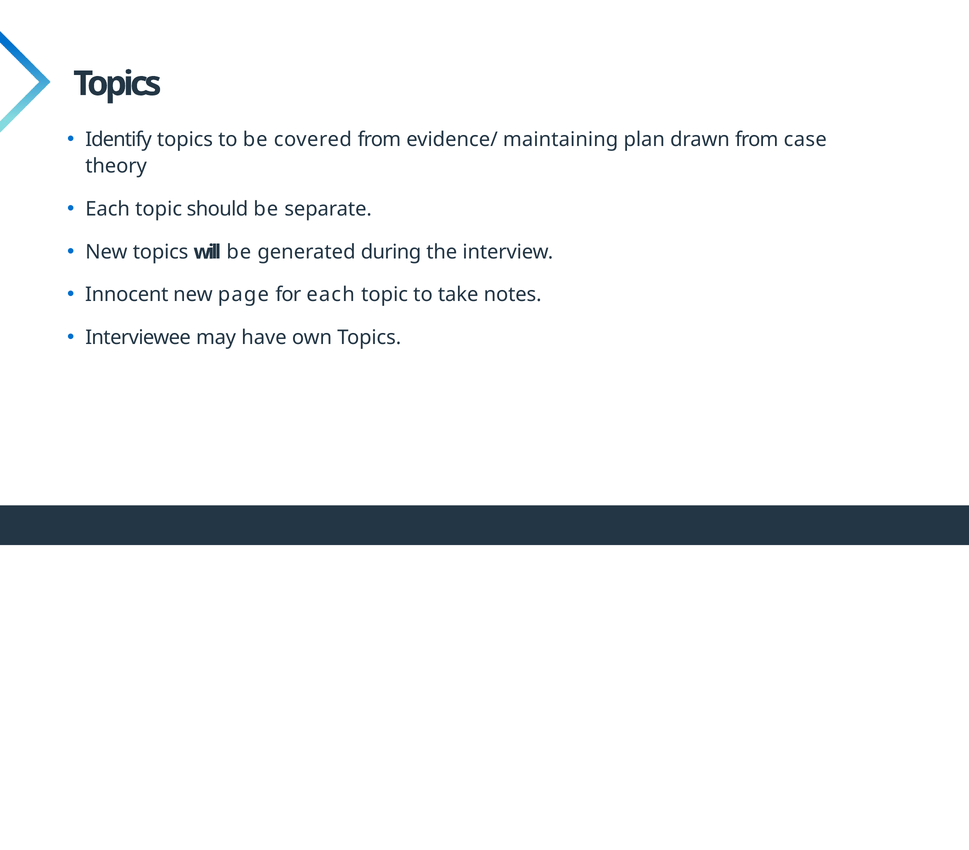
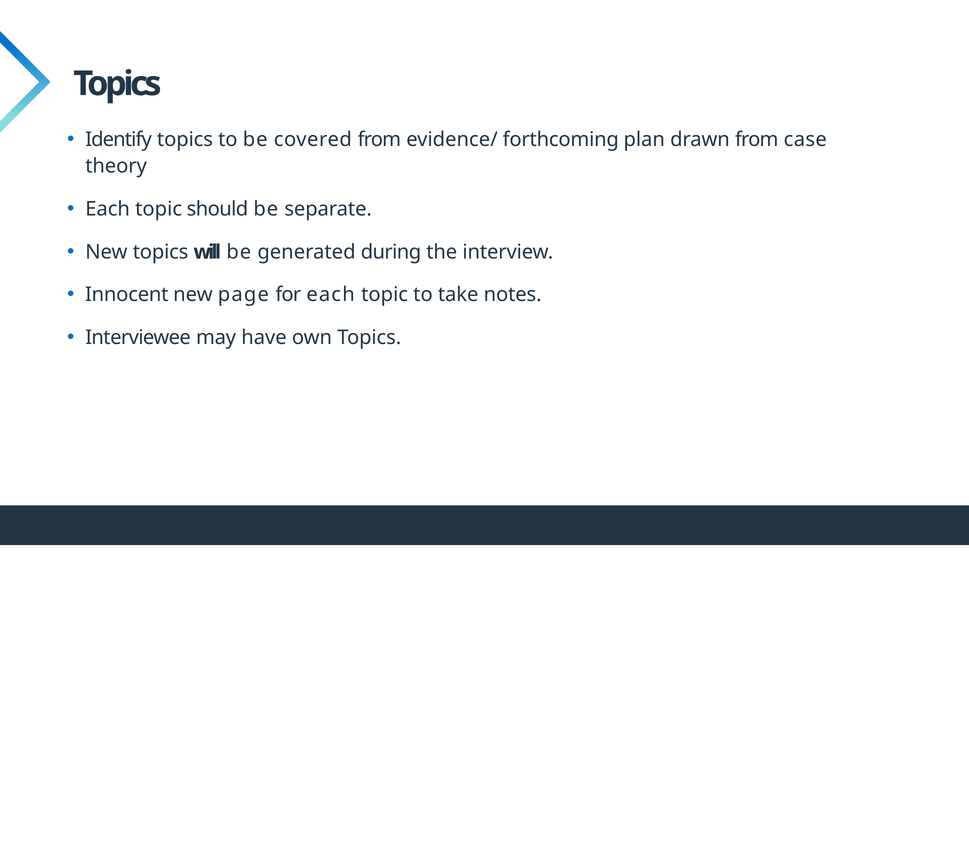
maintaining: maintaining -> forthcoming (561, 140)
